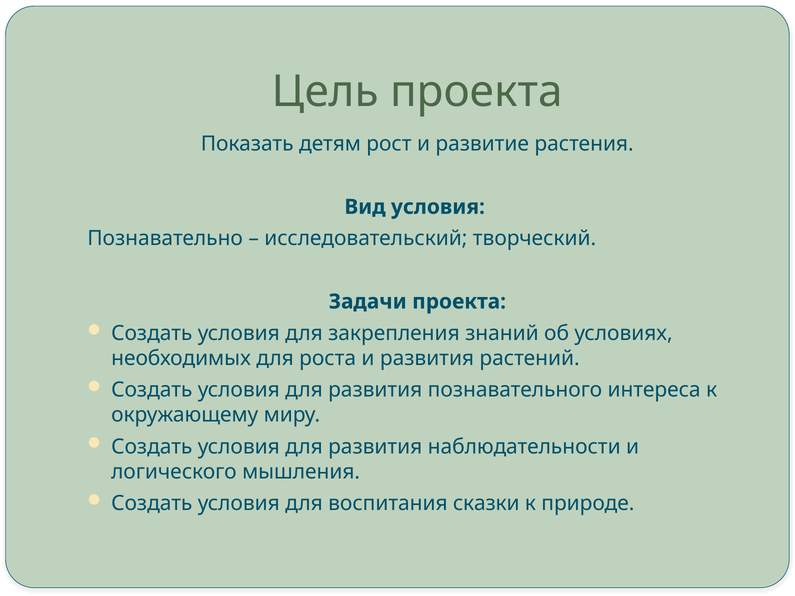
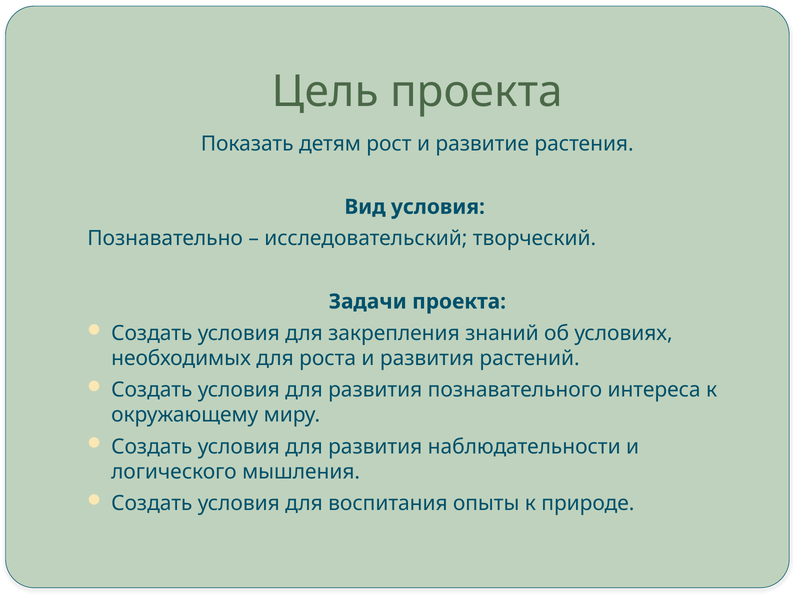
сказки: сказки -> опыты (486, 504)
